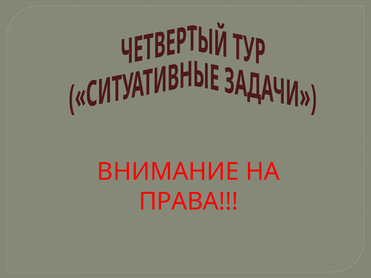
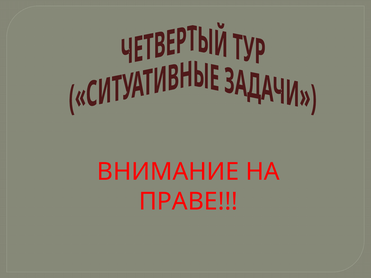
ПРАВА: ПРАВА -> ПРАВЕ (188, 202)
